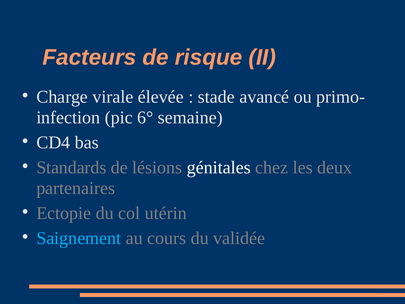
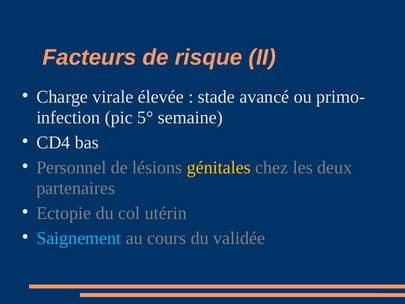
6°: 6° -> 5° (145, 117)
Standards: Standards -> Personnel (71, 167)
génitales colour: white -> yellow (219, 167)
